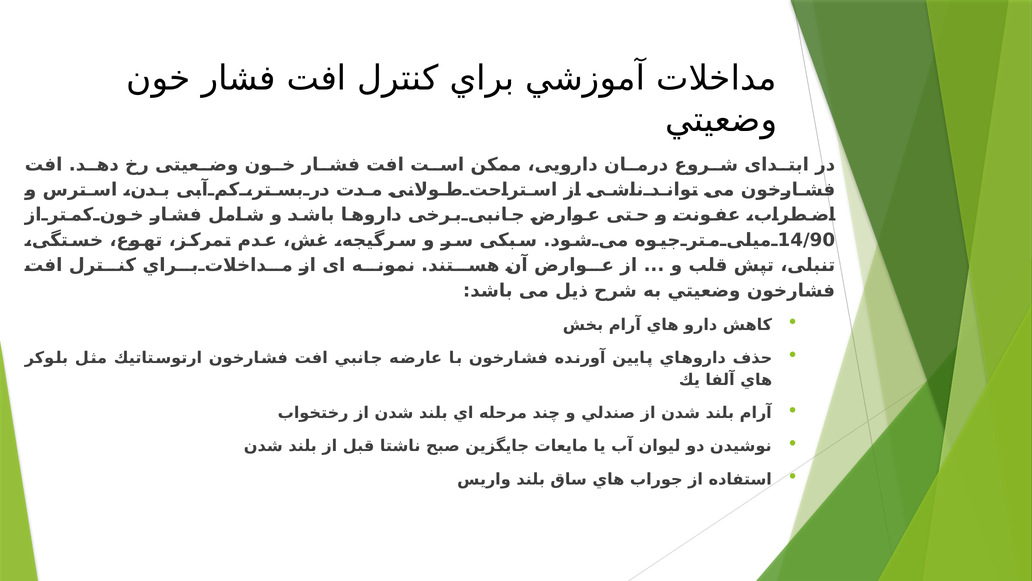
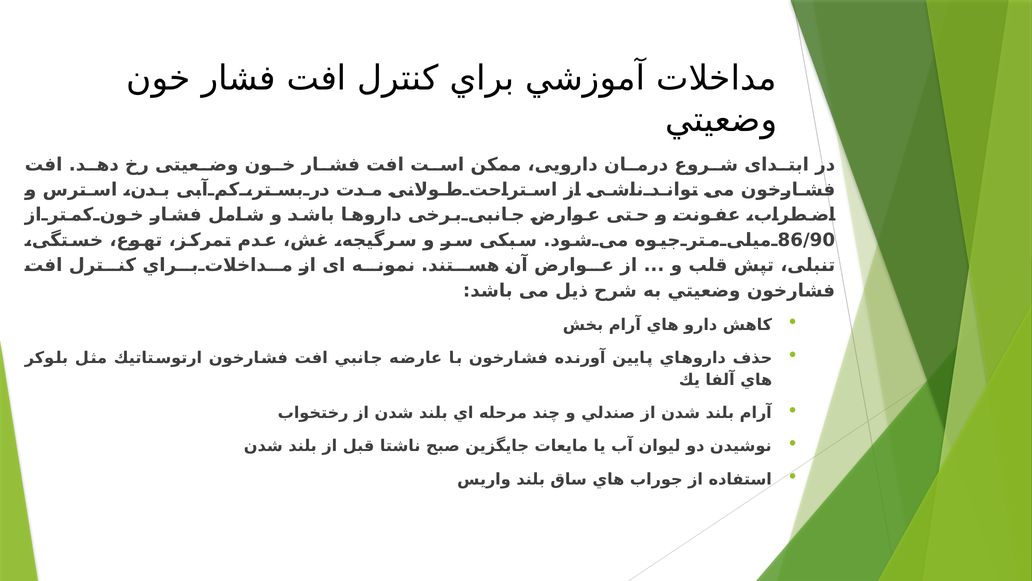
14/90: 14/90 -> 86/90 (806, 240)
